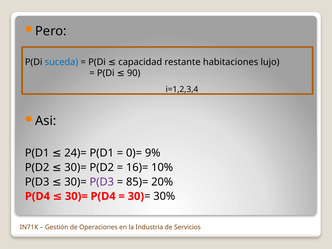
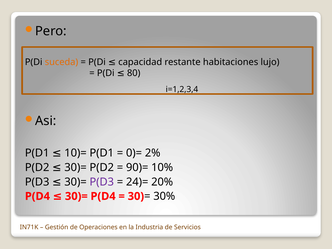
suceda colour: blue -> orange (61, 62)
90: 90 -> 80 (134, 73)
24)=: 24)= -> 10)= (76, 153)
9%: 9% -> 2% (153, 153)
16)=: 16)= -> 90)= (137, 167)
85)=: 85)= -> 24)= (137, 182)
